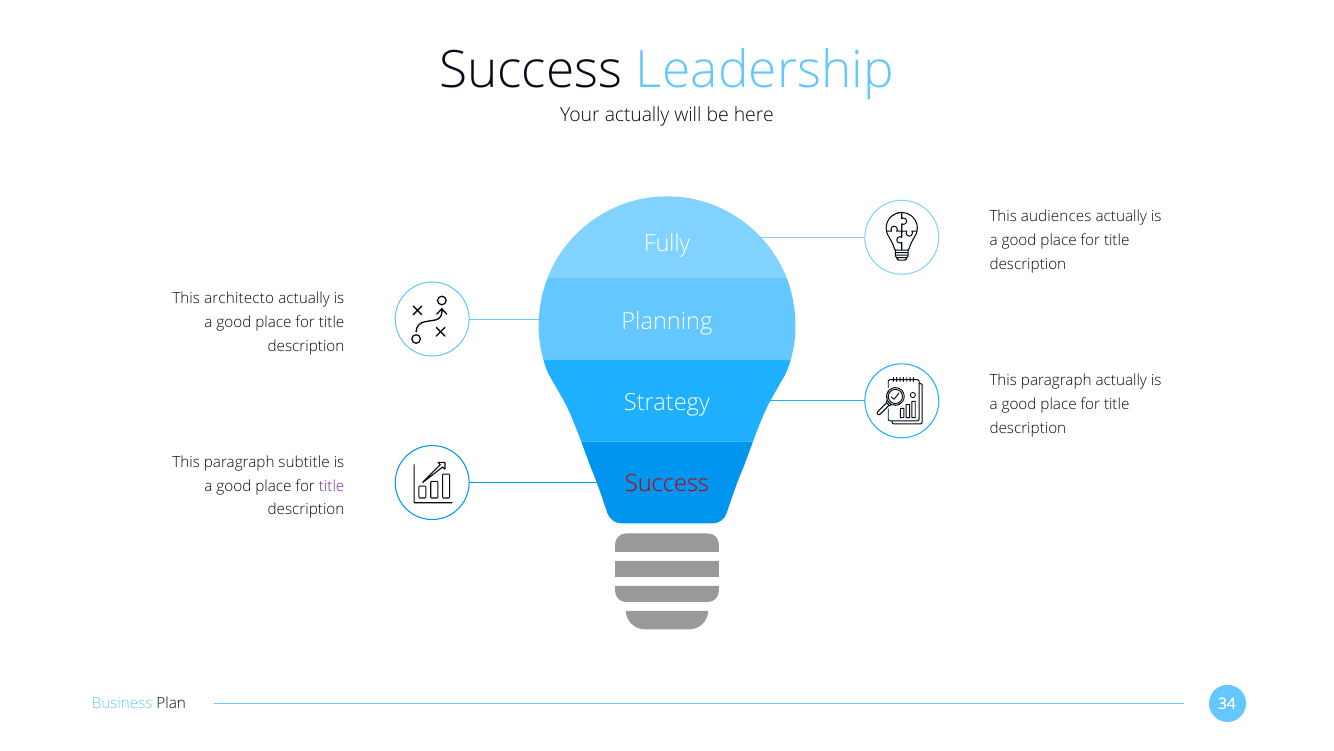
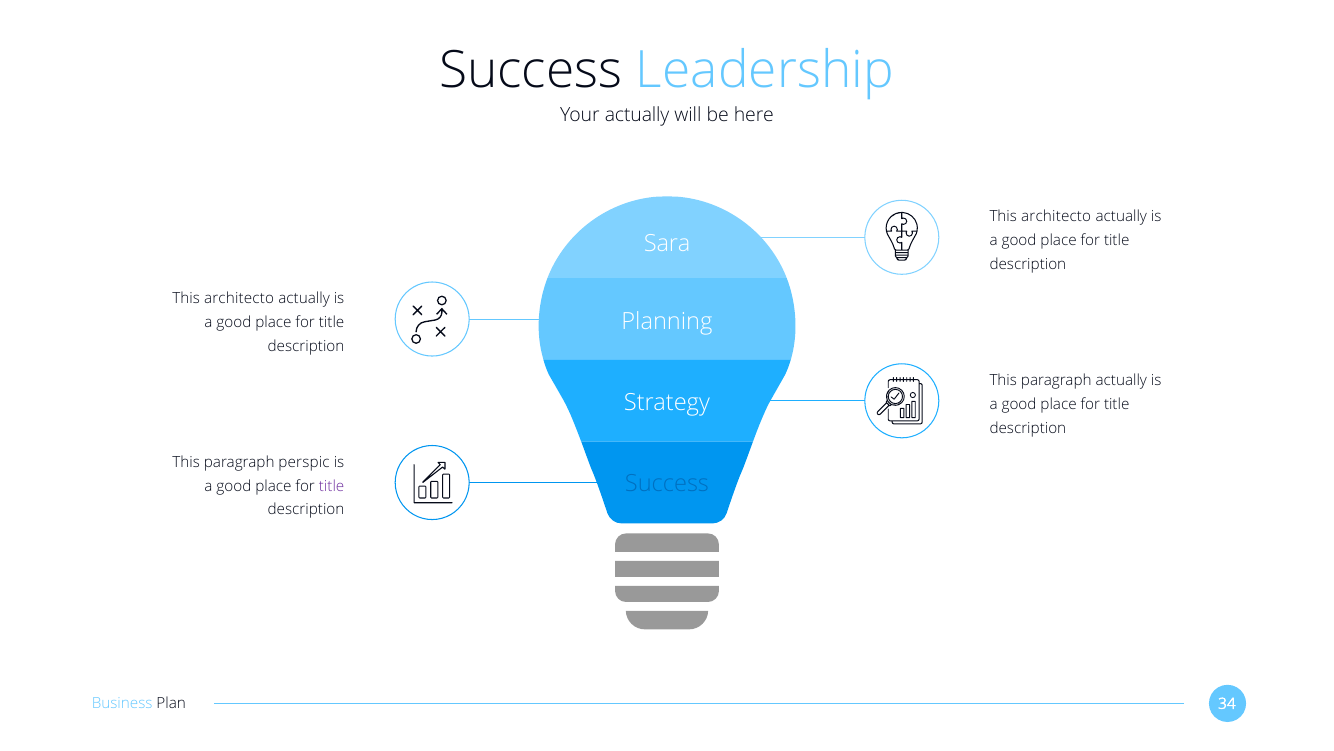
audiences: audiences -> architecto (1056, 217)
Fully: Fully -> Sara (667, 244)
subtitle: subtitle -> perspic (304, 462)
Success colour: red -> blue (667, 484)
